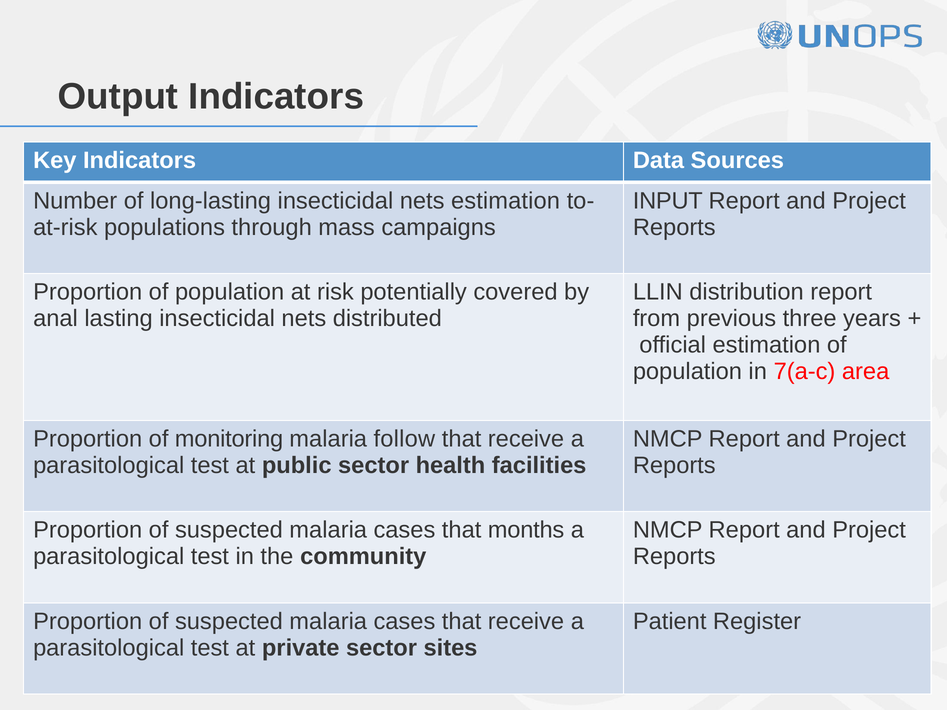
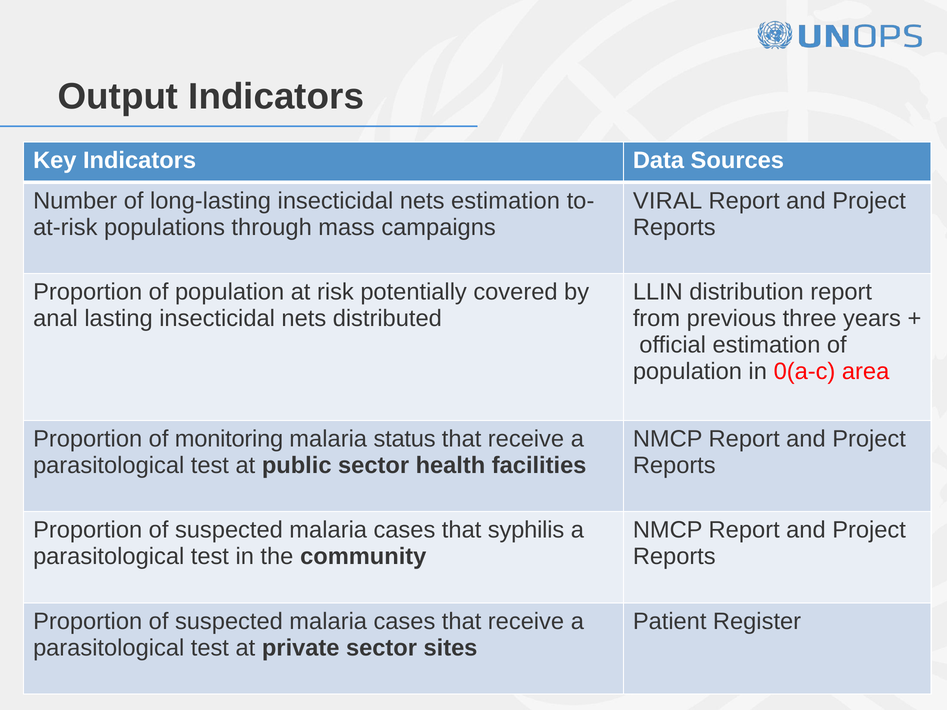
INPUT: INPUT -> VIRAL (668, 201)
7(a-c: 7(a-c -> 0(a-c (805, 372)
follow: follow -> status (405, 439)
months: months -> syphilis (526, 530)
